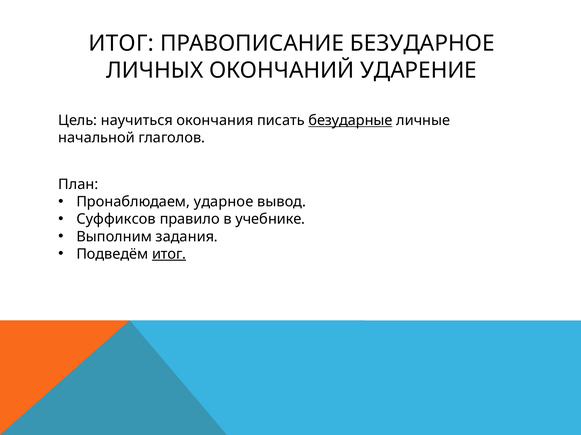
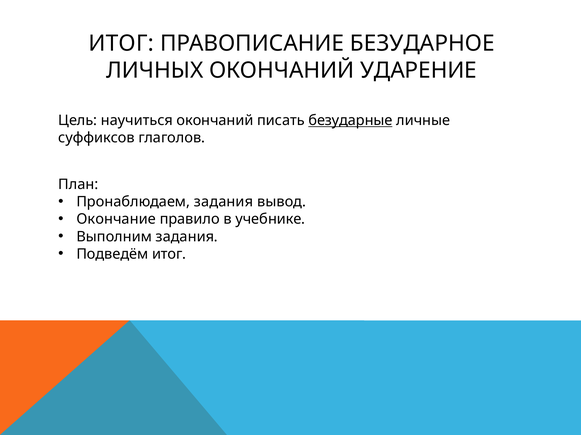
научиться окончания: окончания -> окончаний (215, 121)
начальной: начальной -> суффиксов (97, 138)
Пронаблюдаем ударное: ударное -> задания (224, 202)
Суффиксов: Суффиксов -> Окончание (116, 220)
итог underline: present -> none (169, 254)
